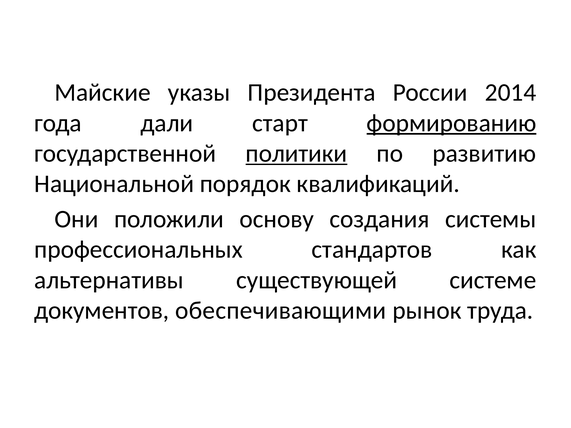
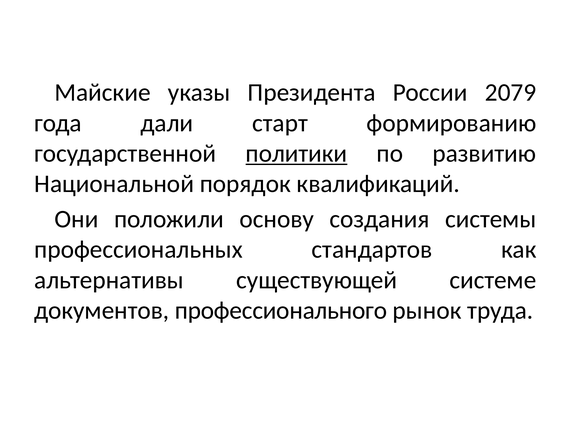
2014: 2014 -> 2079 (511, 93)
формированию underline: present -> none (452, 123)
обеспечивающими: обеспечивающими -> профессионального (281, 311)
